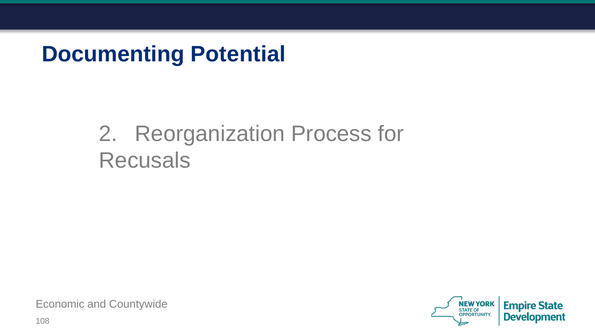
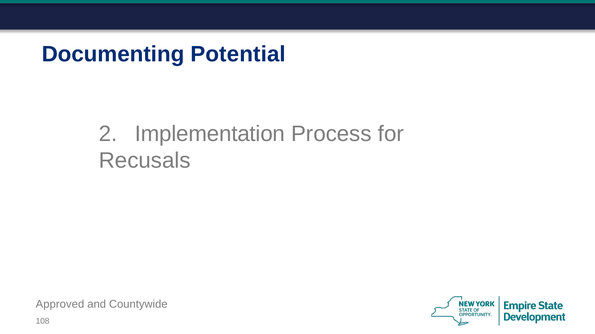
Reorganization: Reorganization -> Implementation (210, 134)
Economic: Economic -> Approved (60, 305)
